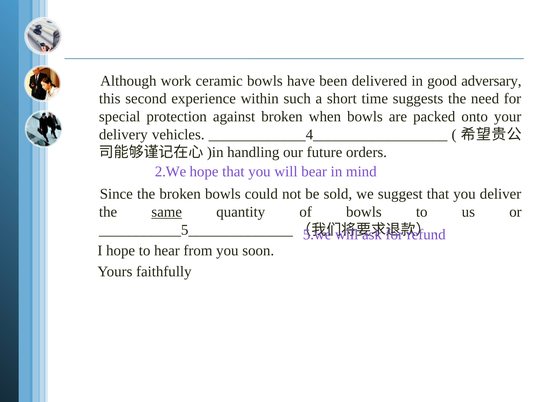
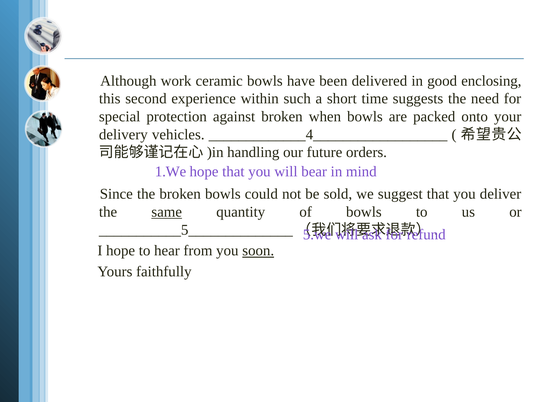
adversary: adversary -> enclosing (491, 81)
2.We: 2.We -> 1.We (171, 171)
soon underline: none -> present (258, 251)
